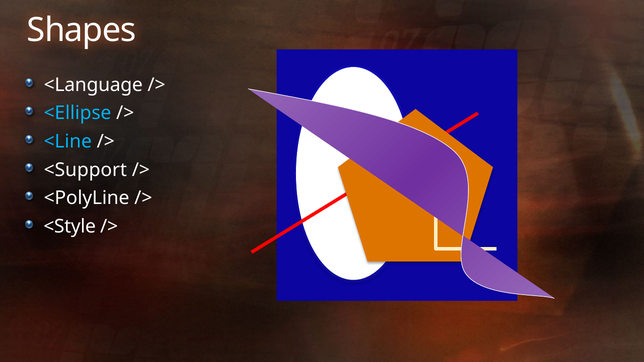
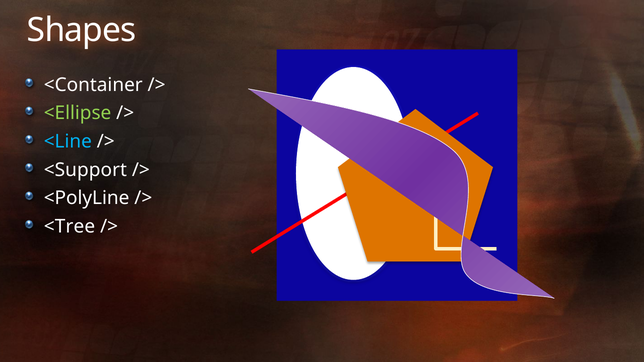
<Language: <Language -> <Container (93, 85)
<Ellipse colour: light blue -> light green (78, 113)
<Style: <Style -> <Tree (69, 227)
